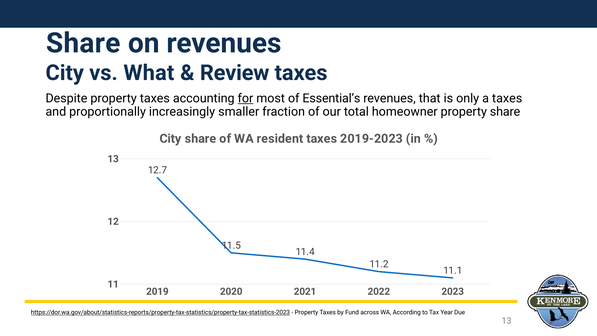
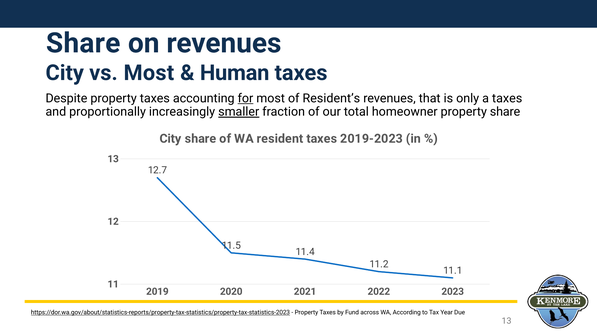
vs What: What -> Most (149, 73)
Review: Review -> Human (235, 73)
Essential’s: Essential’s -> Resident’s (331, 98)
smaller underline: none -> present (239, 112)
